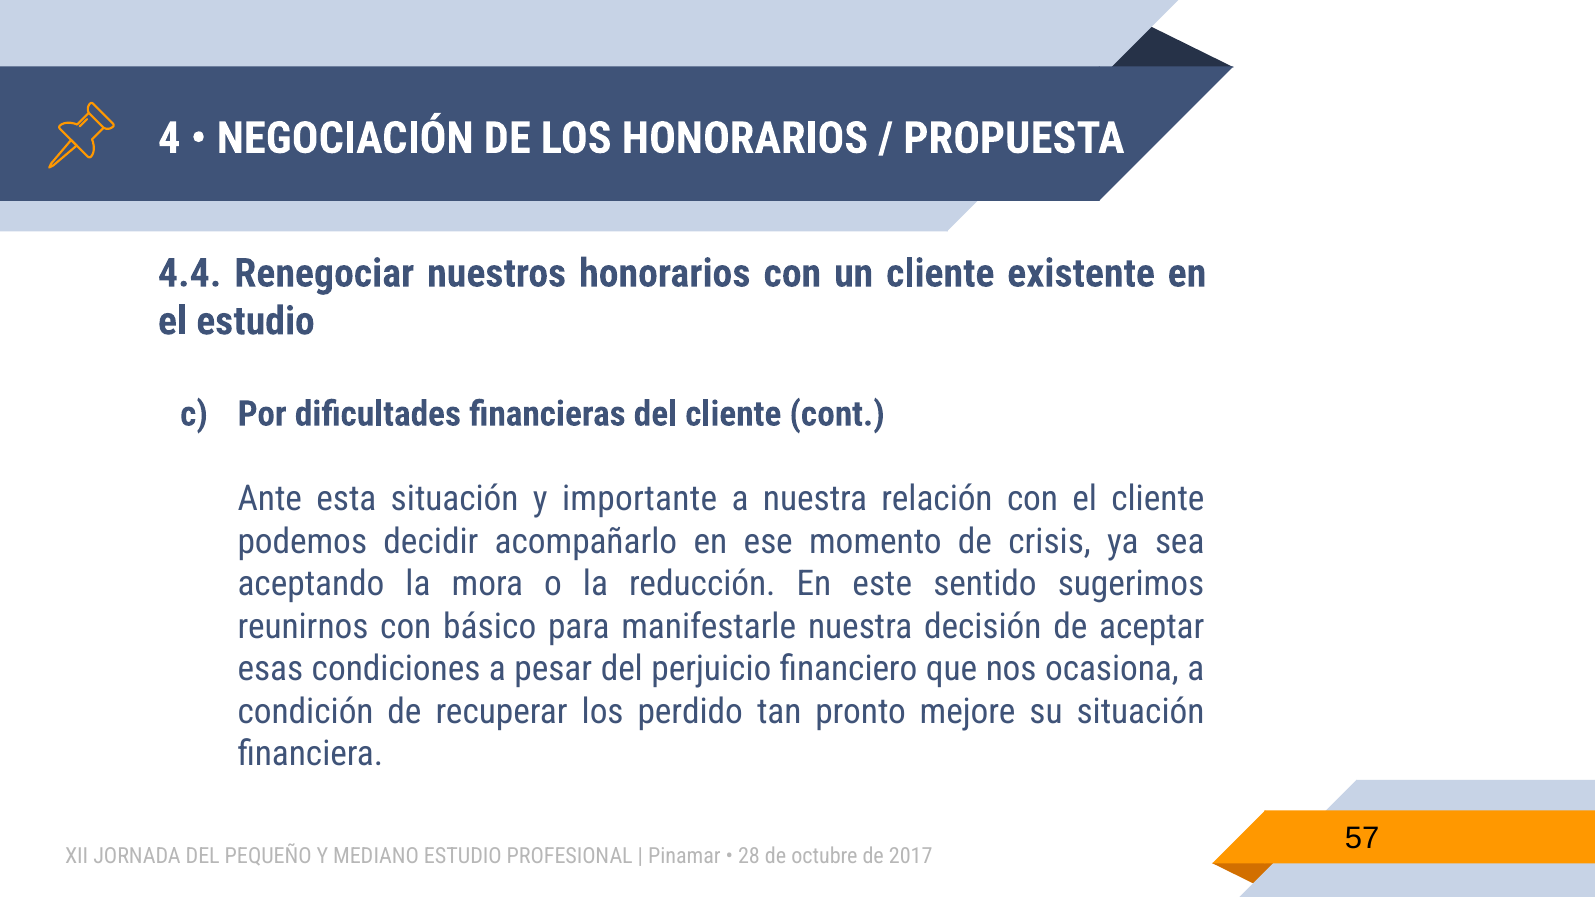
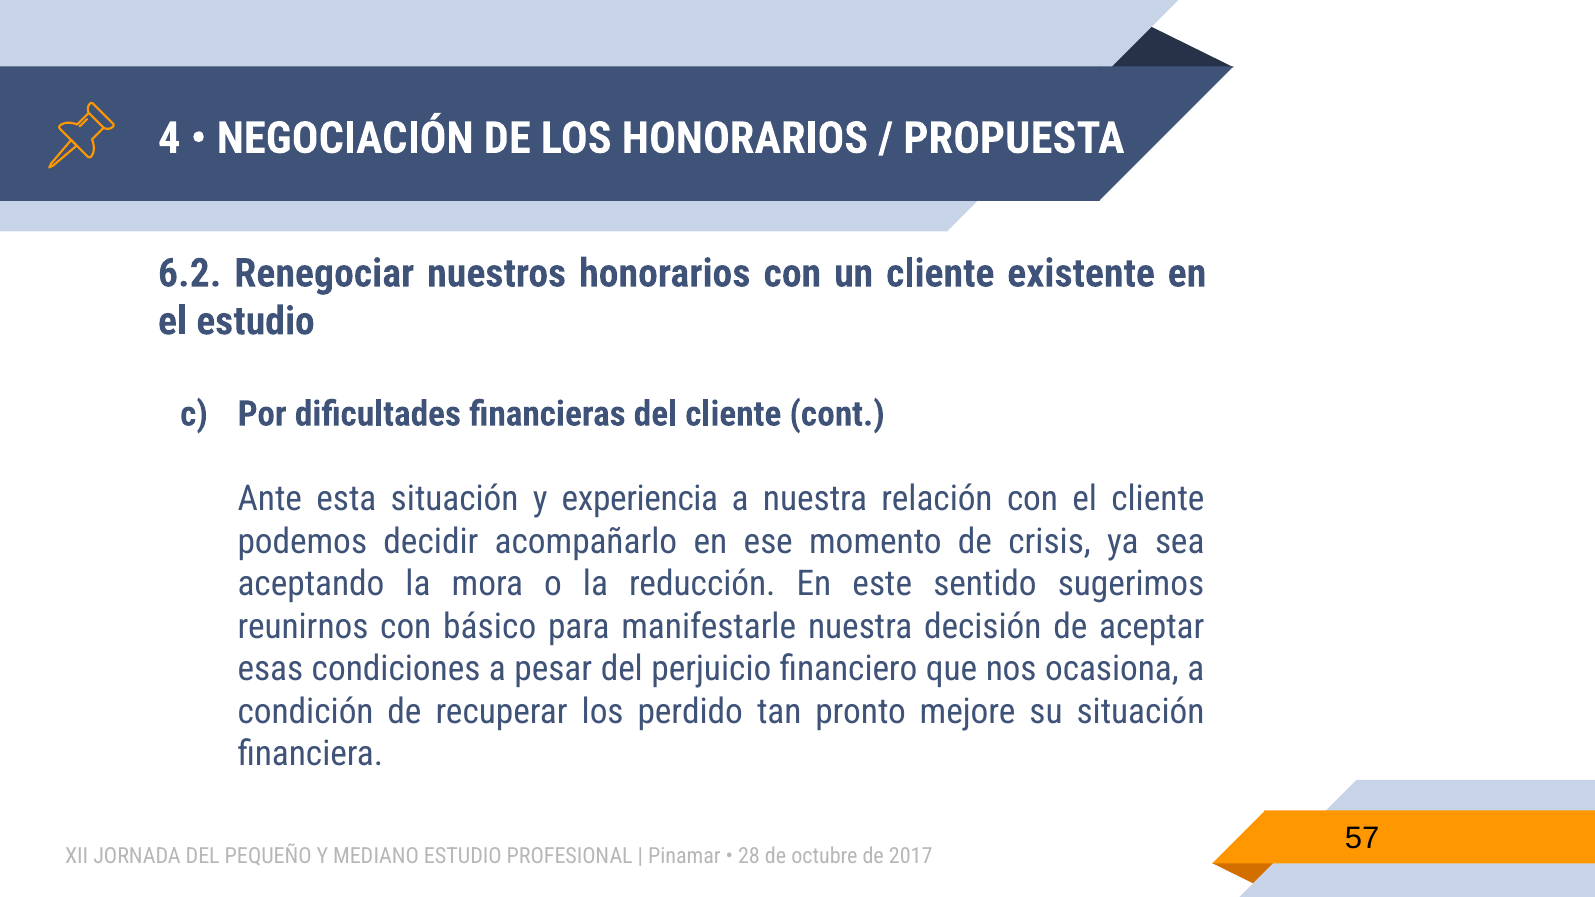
4.4: 4.4 -> 6.2 (190, 273)
importante: importante -> experiencia (640, 499)
